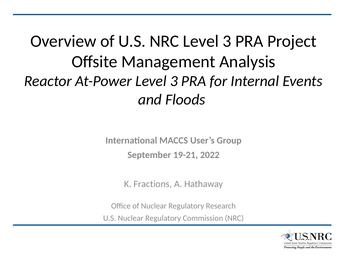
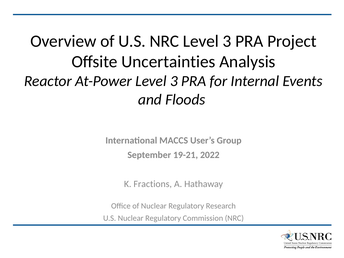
Management: Management -> Uncertainties (168, 62)
